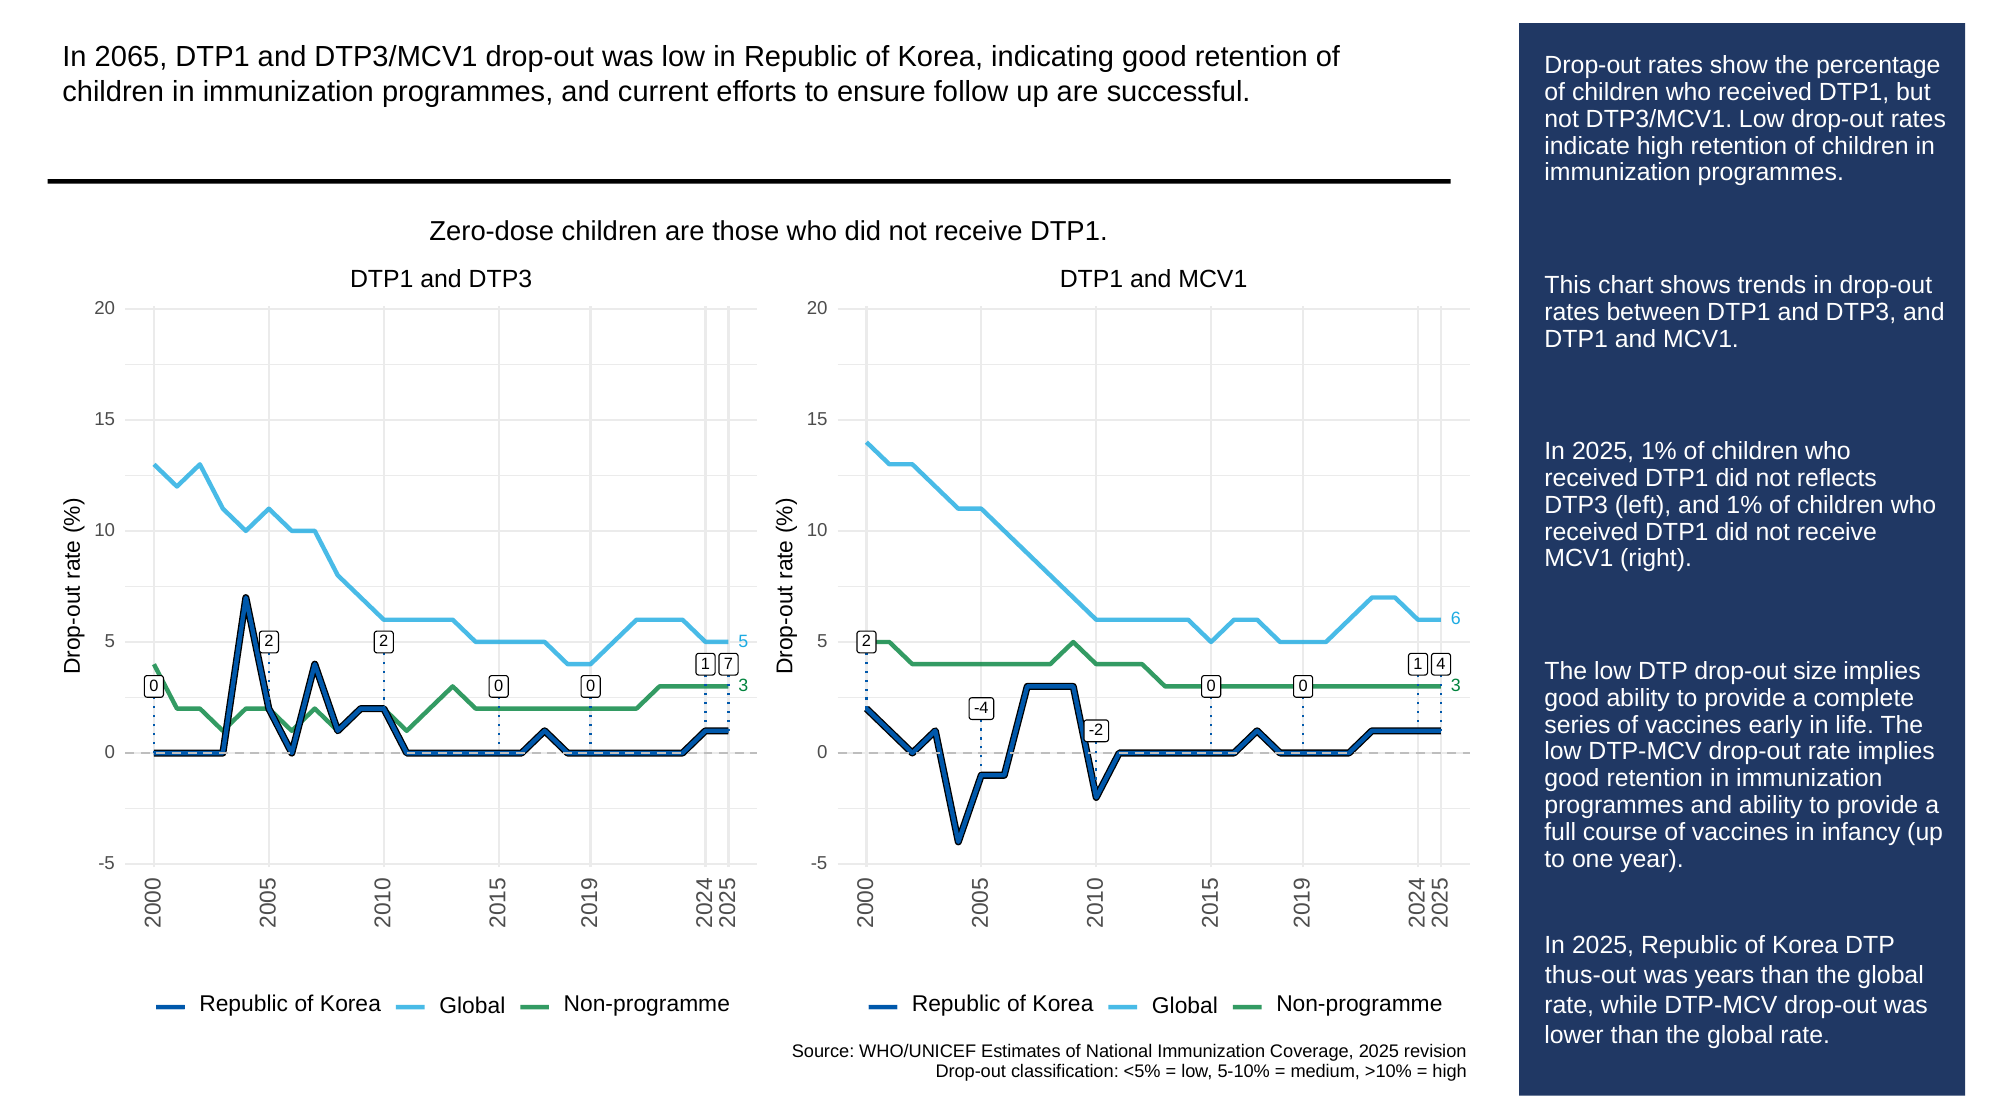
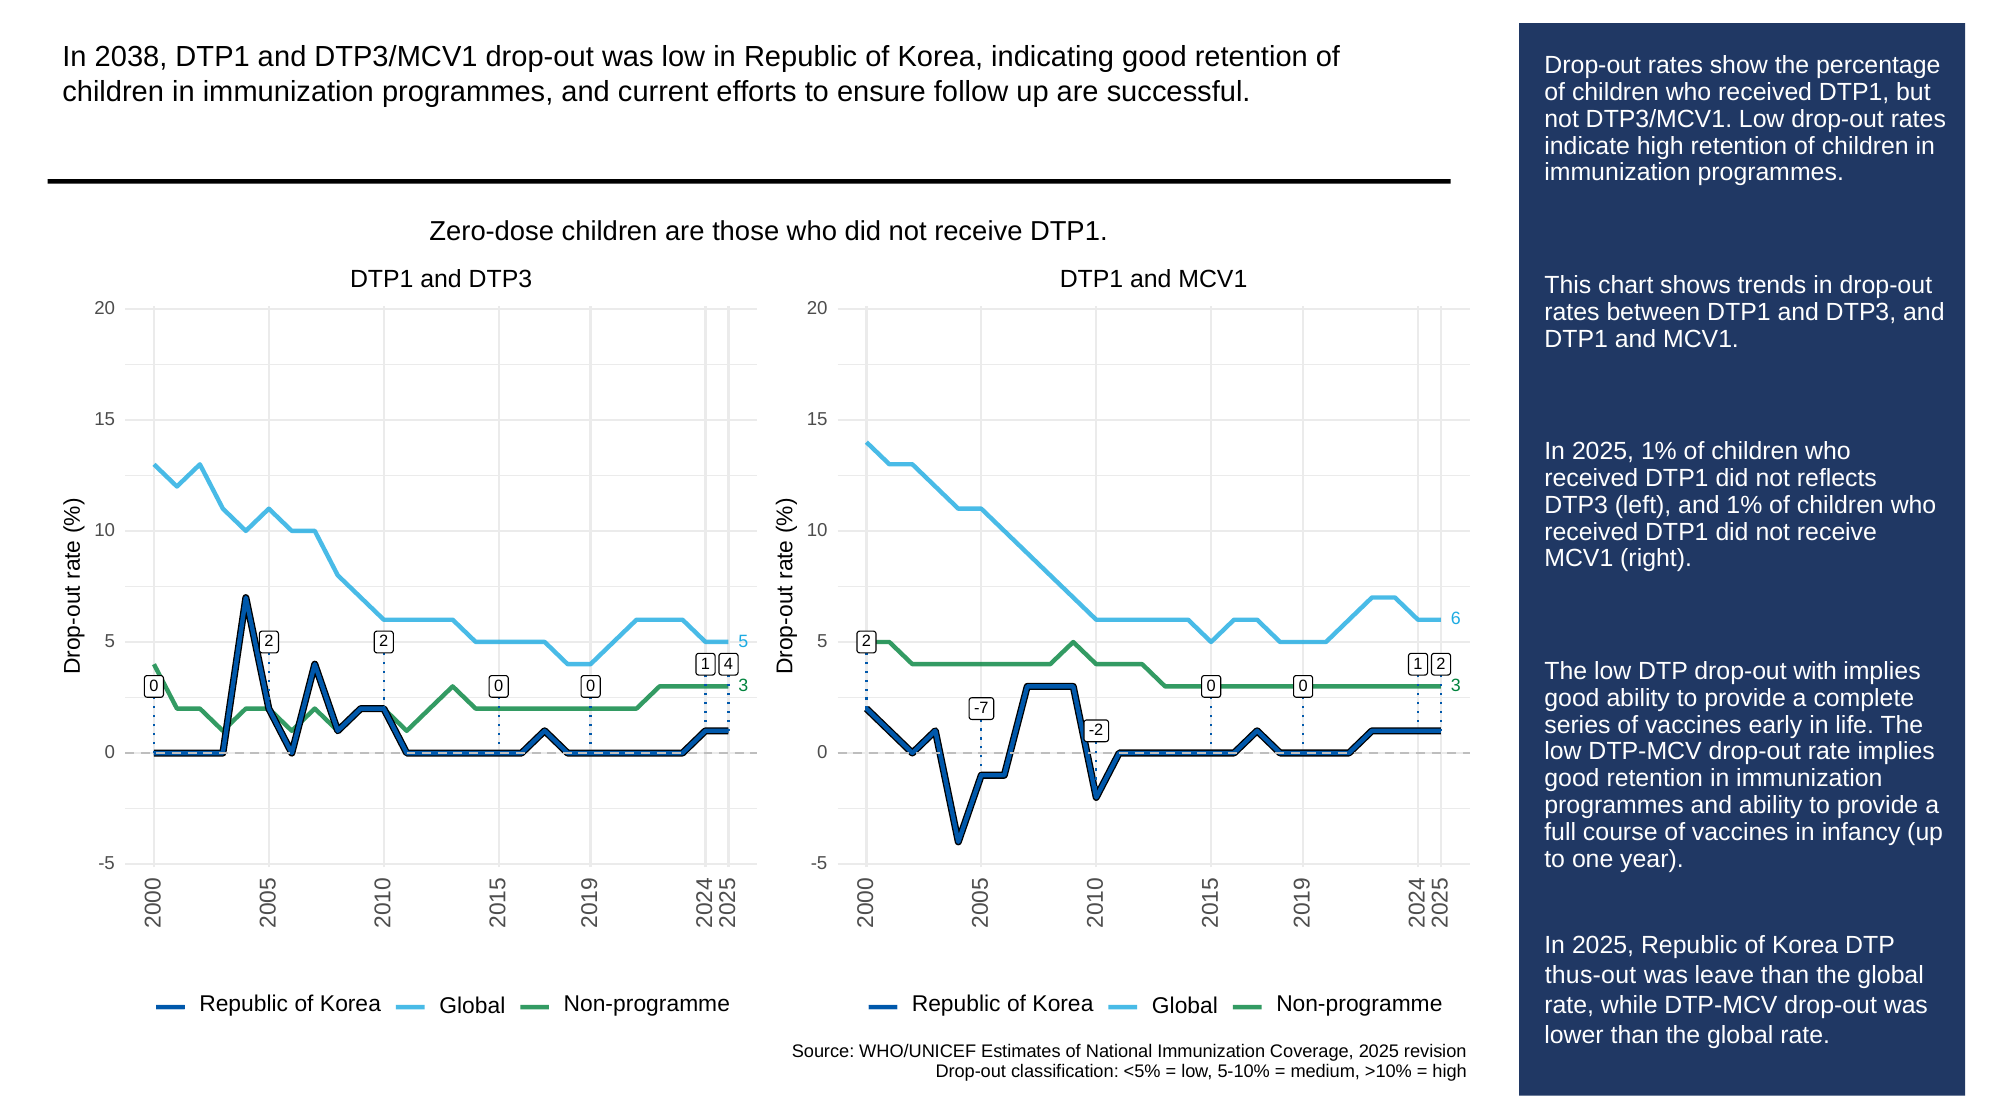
2065: 2065 -> 2038 (131, 57)
1 7: 7 -> 4 (729, 664)
1 4: 4 -> 2 (1441, 664)
size: size -> with (1815, 671)
-4: -4 -> -7 (981, 708)
years: years -> leave (1724, 976)
